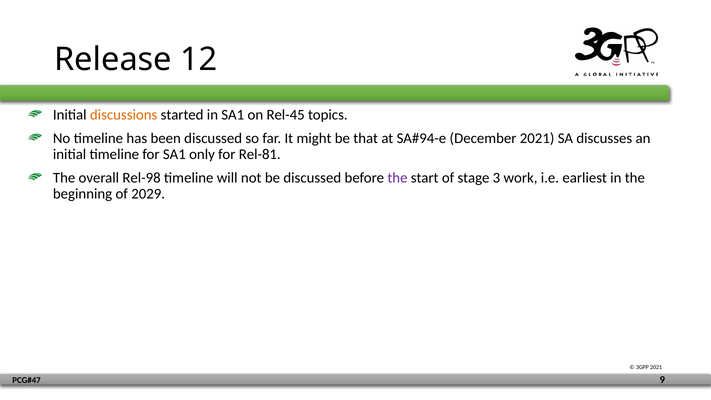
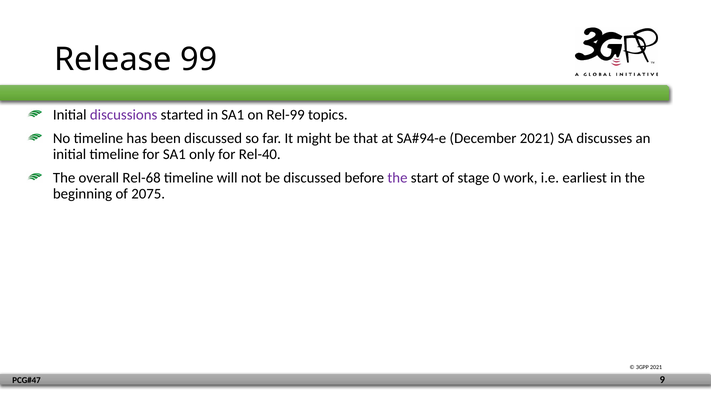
12: 12 -> 99 (199, 60)
discussions colour: orange -> purple (124, 115)
Rel-45: Rel-45 -> Rel-99 (286, 115)
Rel-81: Rel-81 -> Rel-40 (260, 154)
Rel-98: Rel-98 -> Rel-68 (142, 178)
3: 3 -> 0 (496, 178)
2029: 2029 -> 2075 (148, 194)
